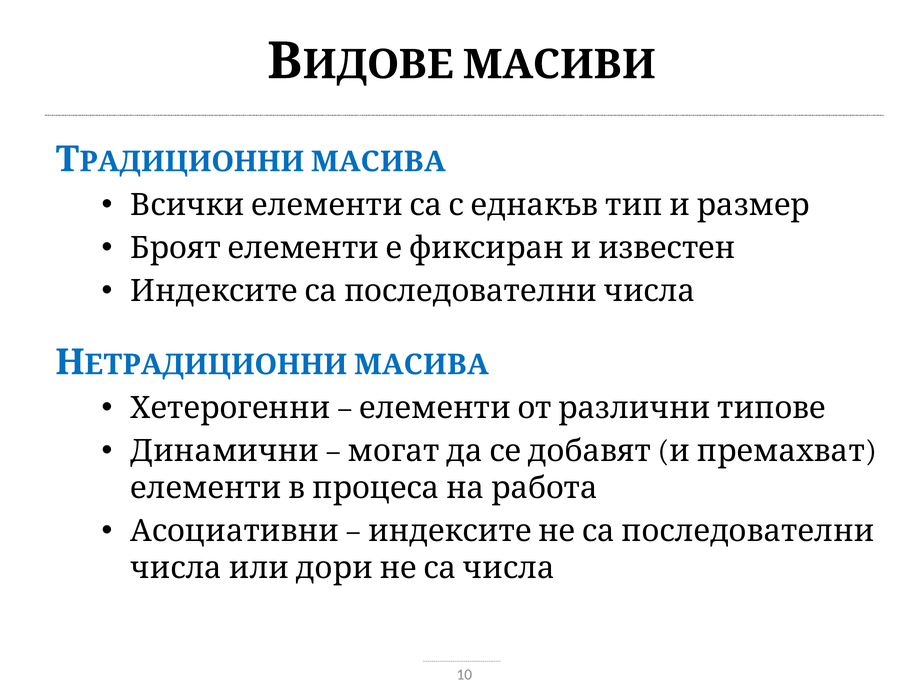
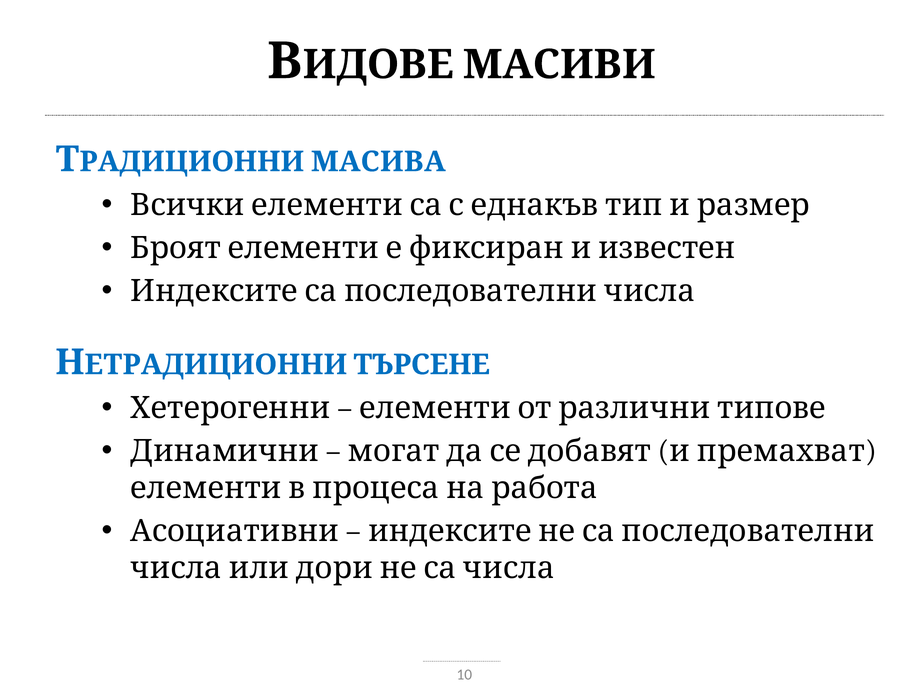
МАСИВА: МАСИВА -> ТЪРСЕНЕ (422, 365)
